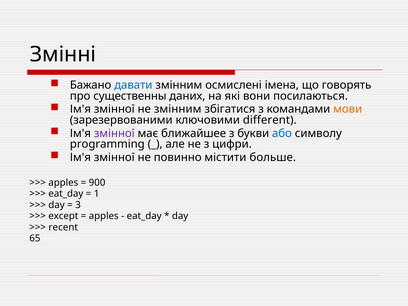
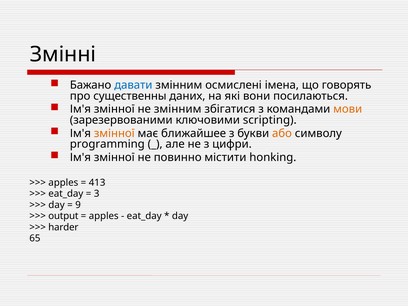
different: different -> scripting (270, 120)
змінної colour: purple -> orange (114, 133)
або colour: blue -> orange (282, 133)
больше: больше -> honking (273, 157)
900: 900 -> 413 (97, 183)
1: 1 -> 3 (97, 194)
3: 3 -> 9 (78, 205)
except: except -> output (63, 216)
recent: recent -> harder (63, 227)
